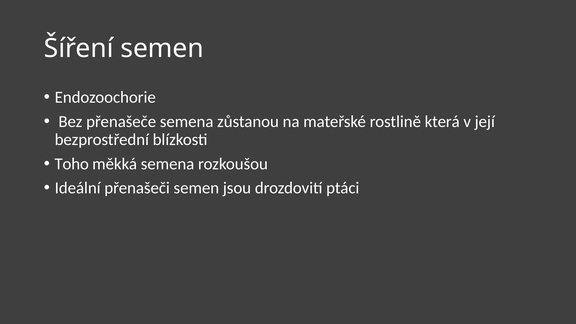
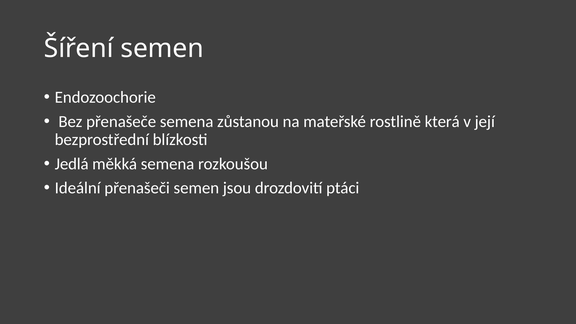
Toho: Toho -> Jedlá (72, 164)
